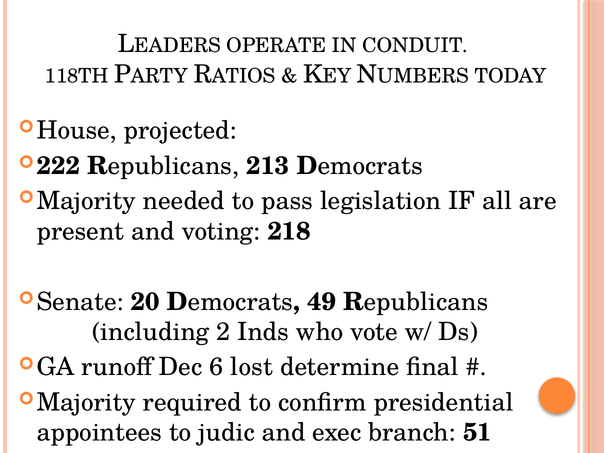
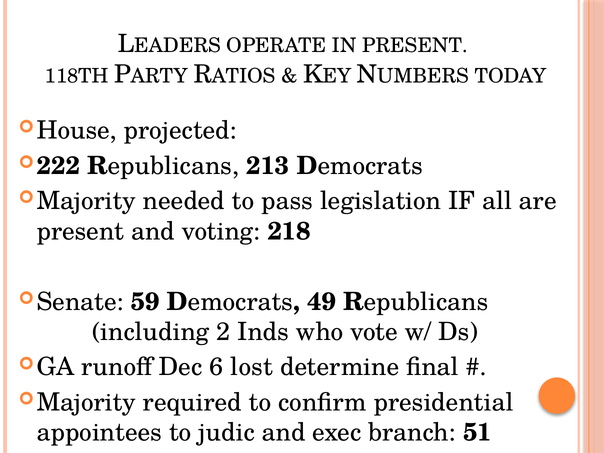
IN CONDUIT: CONDUIT -> PRESENT (415, 46)
20: 20 -> 59 (145, 302)
